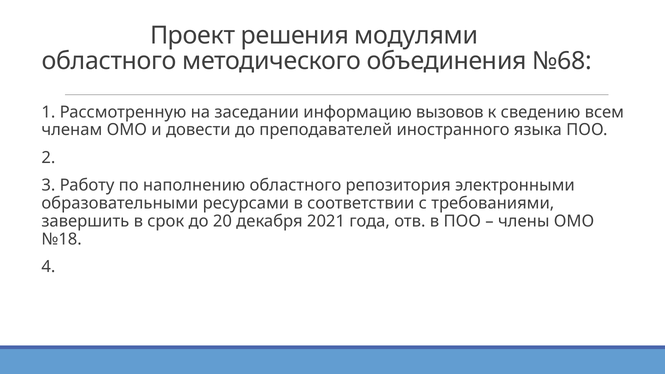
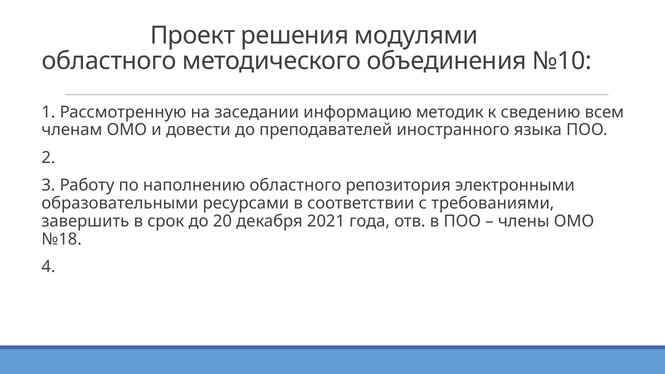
№68: №68 -> №10 (562, 61)
вызовов: вызовов -> методик (450, 112)
